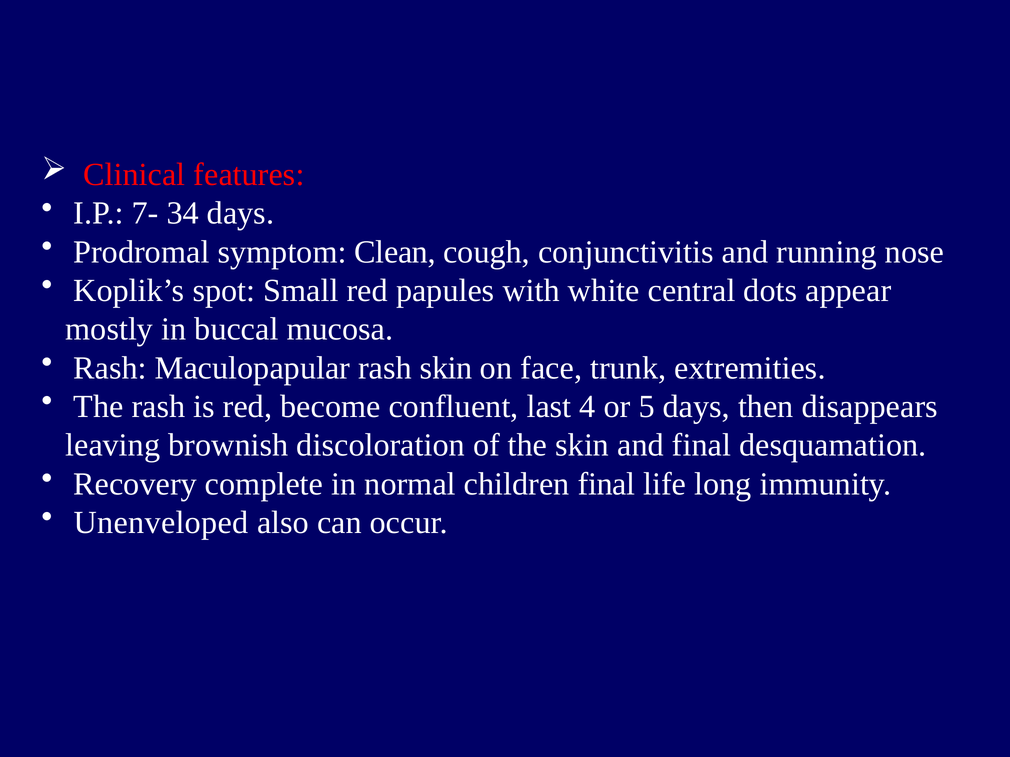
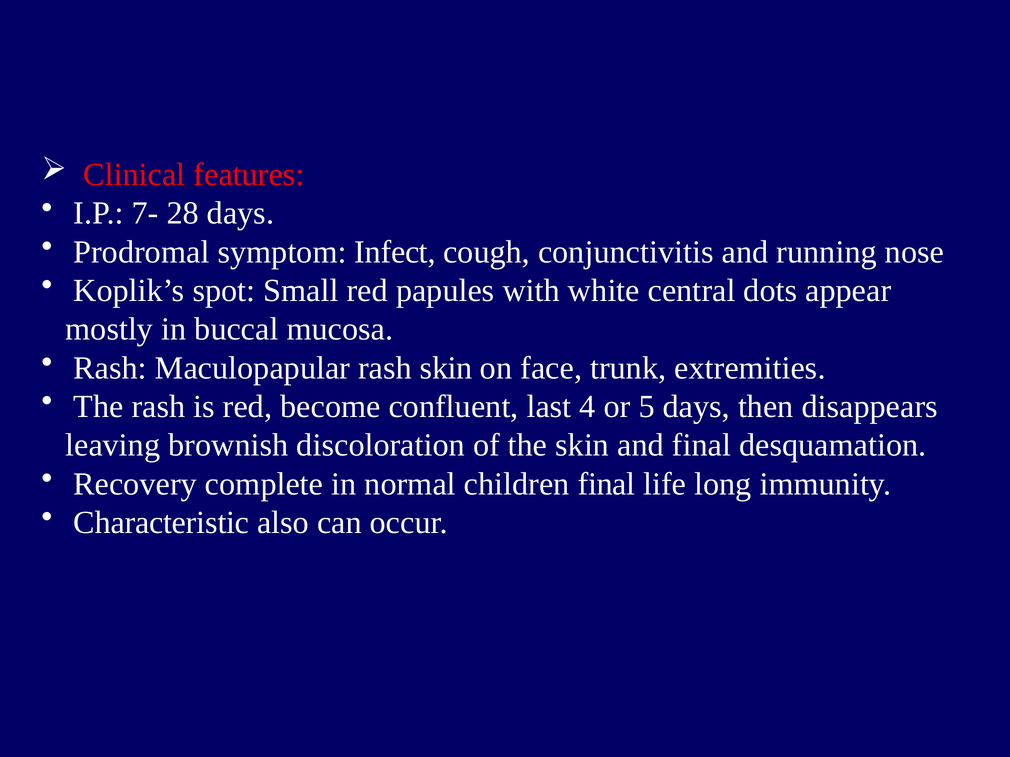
34: 34 -> 28 (183, 213)
Clean: Clean -> Infect (395, 252)
Unenveloped: Unenveloped -> Characteristic (161, 523)
